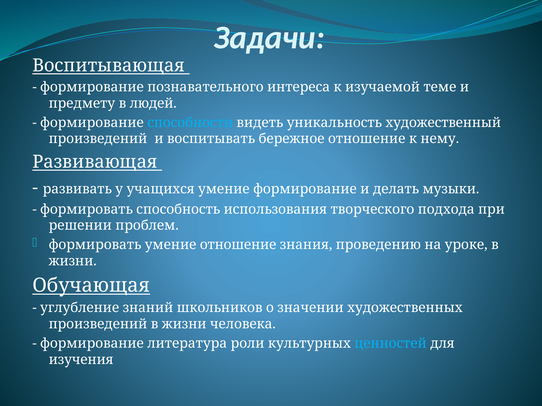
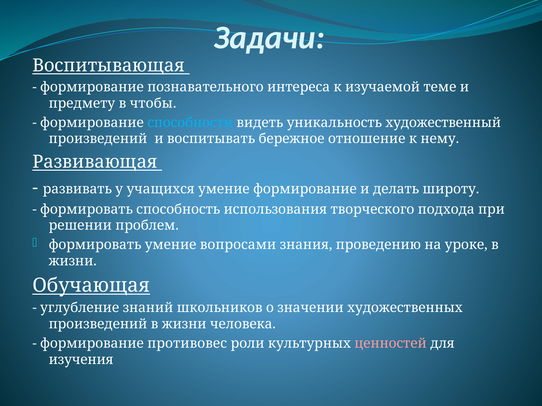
людей: людей -> чтобы (153, 104)
музыки: музыки -> широту (451, 189)
умение отношение: отношение -> вопросами (238, 245)
литература: литература -> противовес (187, 344)
ценностей colour: light blue -> pink (391, 344)
